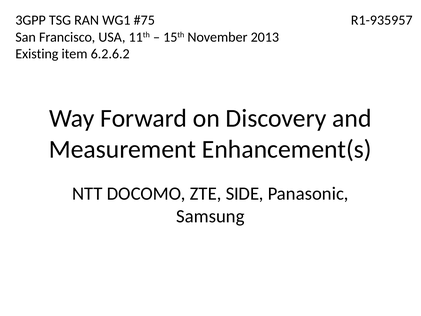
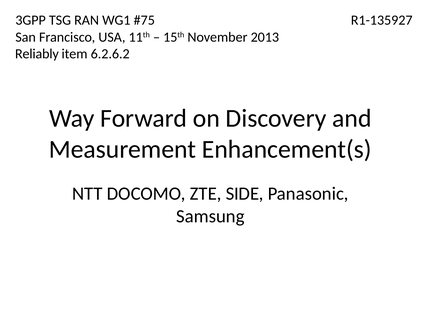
R1-935957: R1-935957 -> R1-135927 (382, 20)
Existing: Existing -> Reliably (37, 54)
